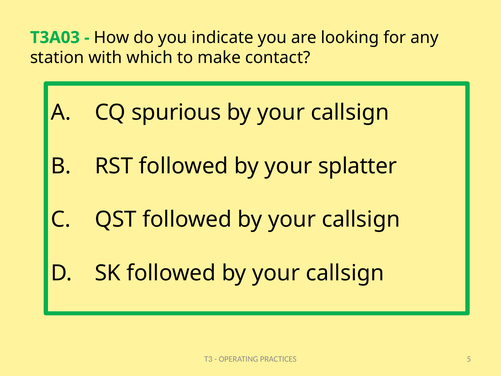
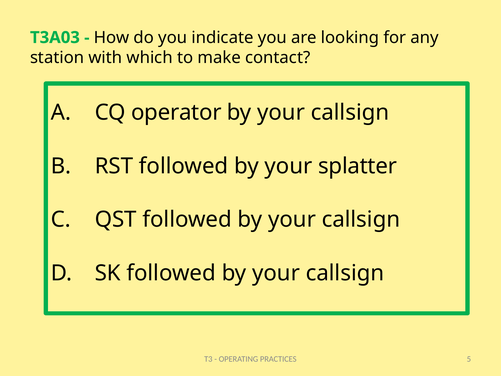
spurious: spurious -> operator (176, 113)
